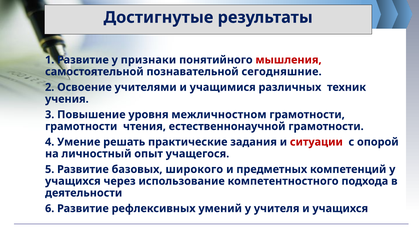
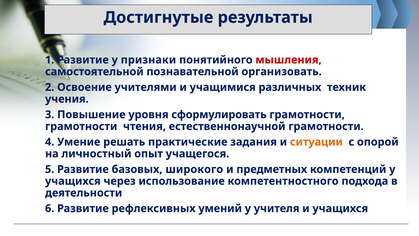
сегодняшние: сегодняшние -> организовать (282, 72)
межличностном: межличностном -> сформулировать (219, 114)
ситуации colour: red -> orange (316, 142)
